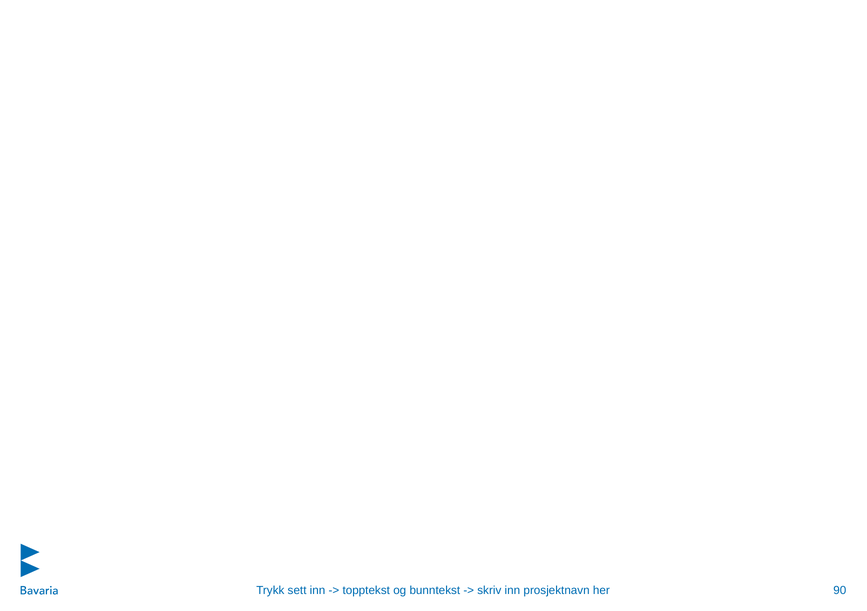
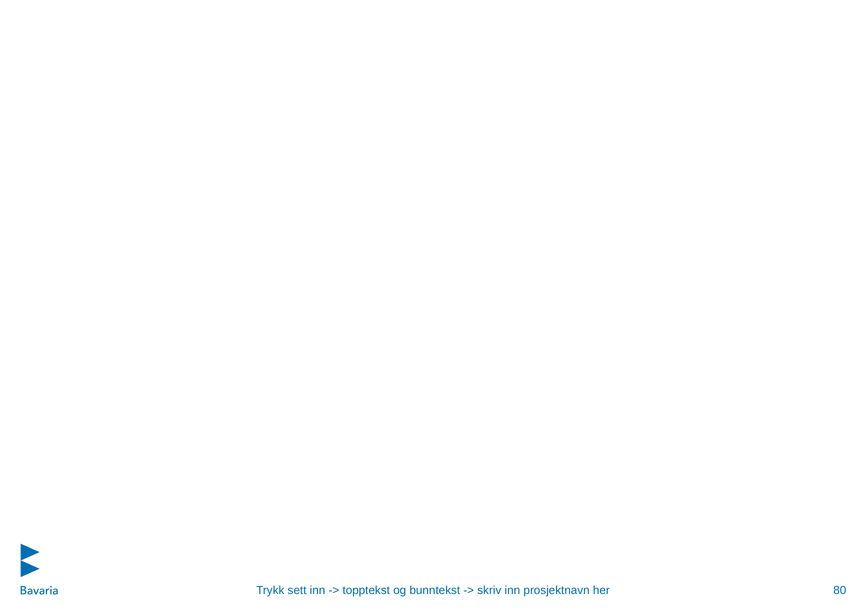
90: 90 -> 80 (840, 590)
